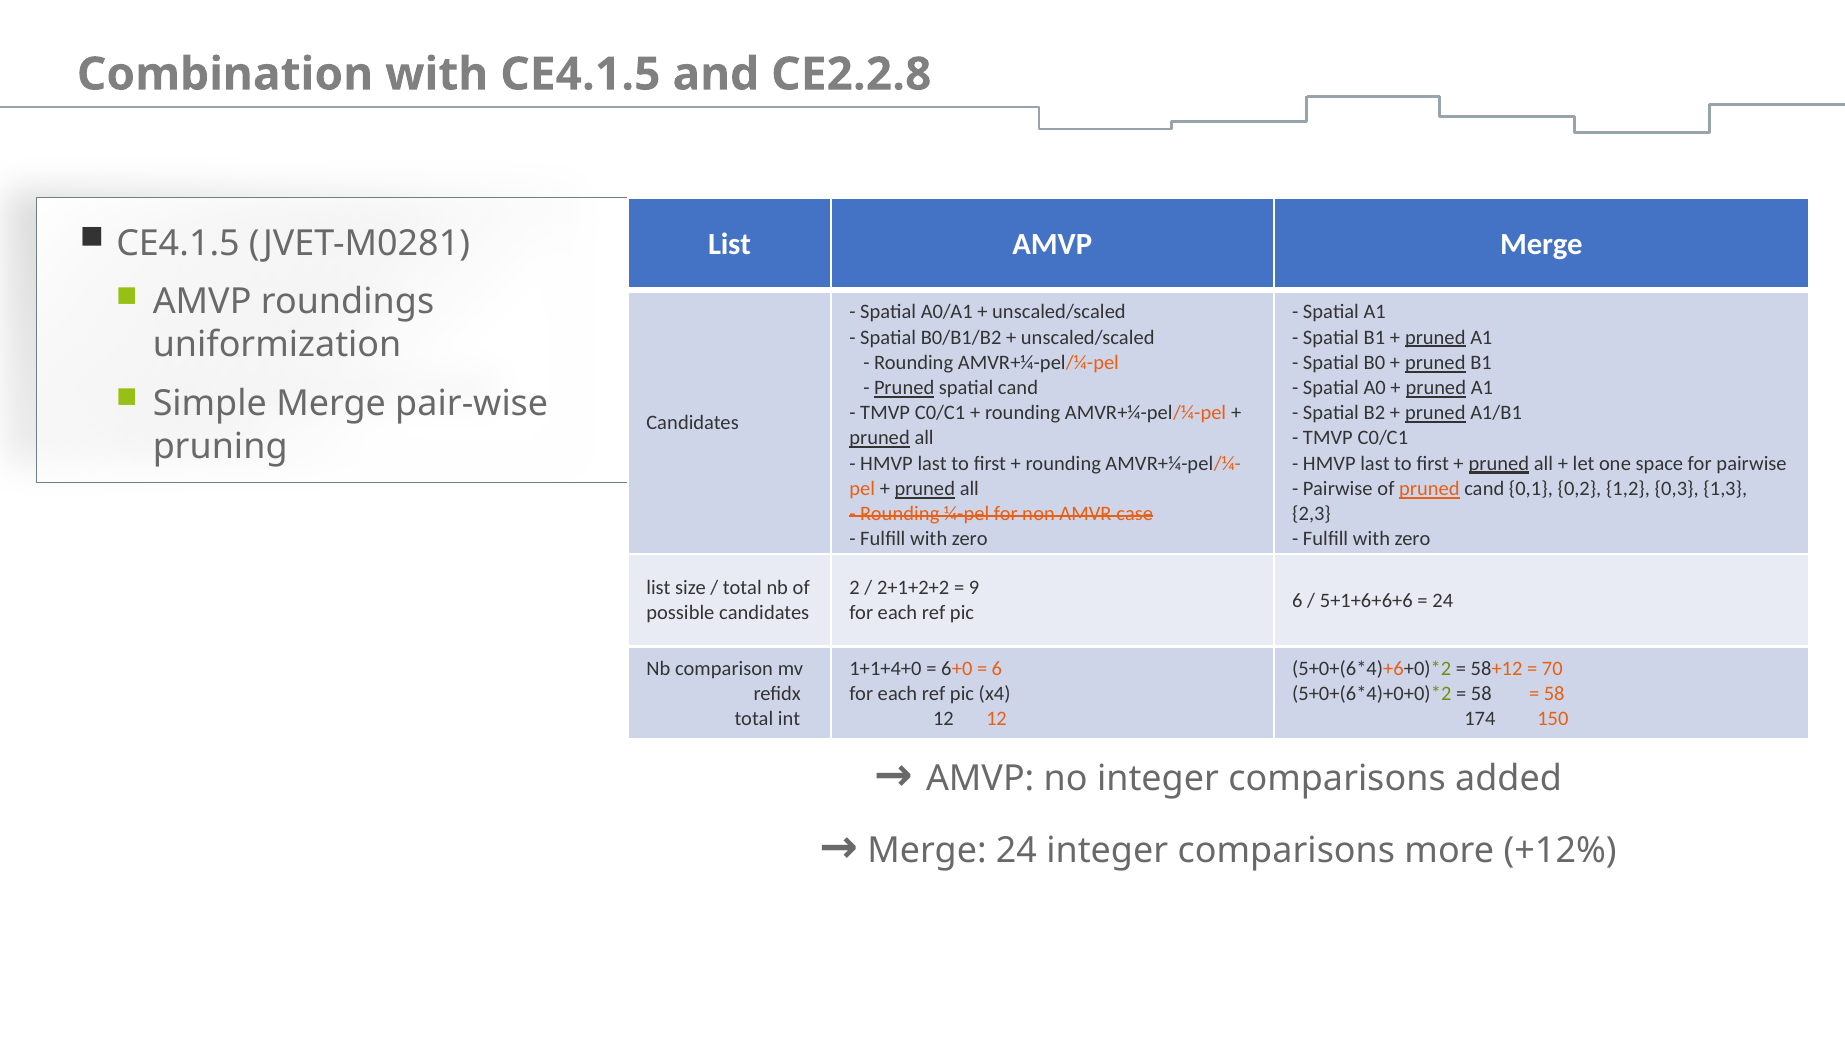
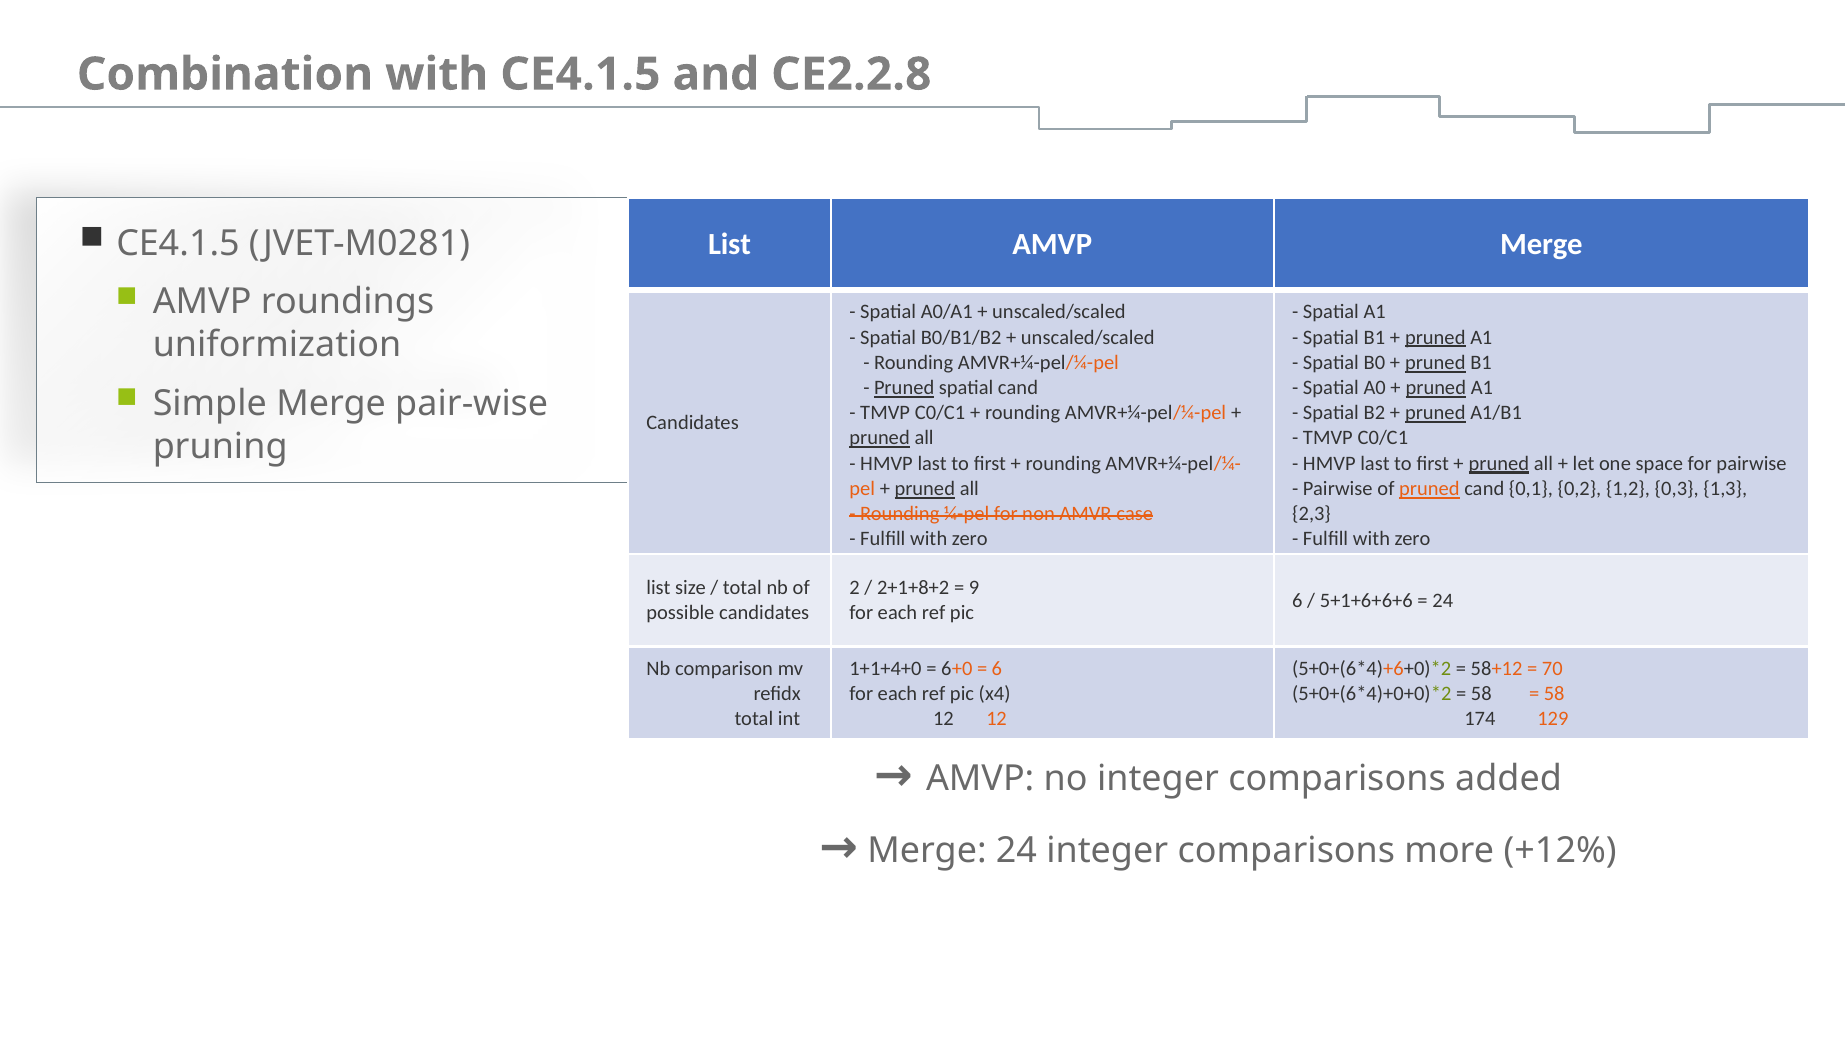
2+1+2+2: 2+1+2+2 -> 2+1+8+2 (913, 588)
150: 150 -> 129 (1553, 719)
